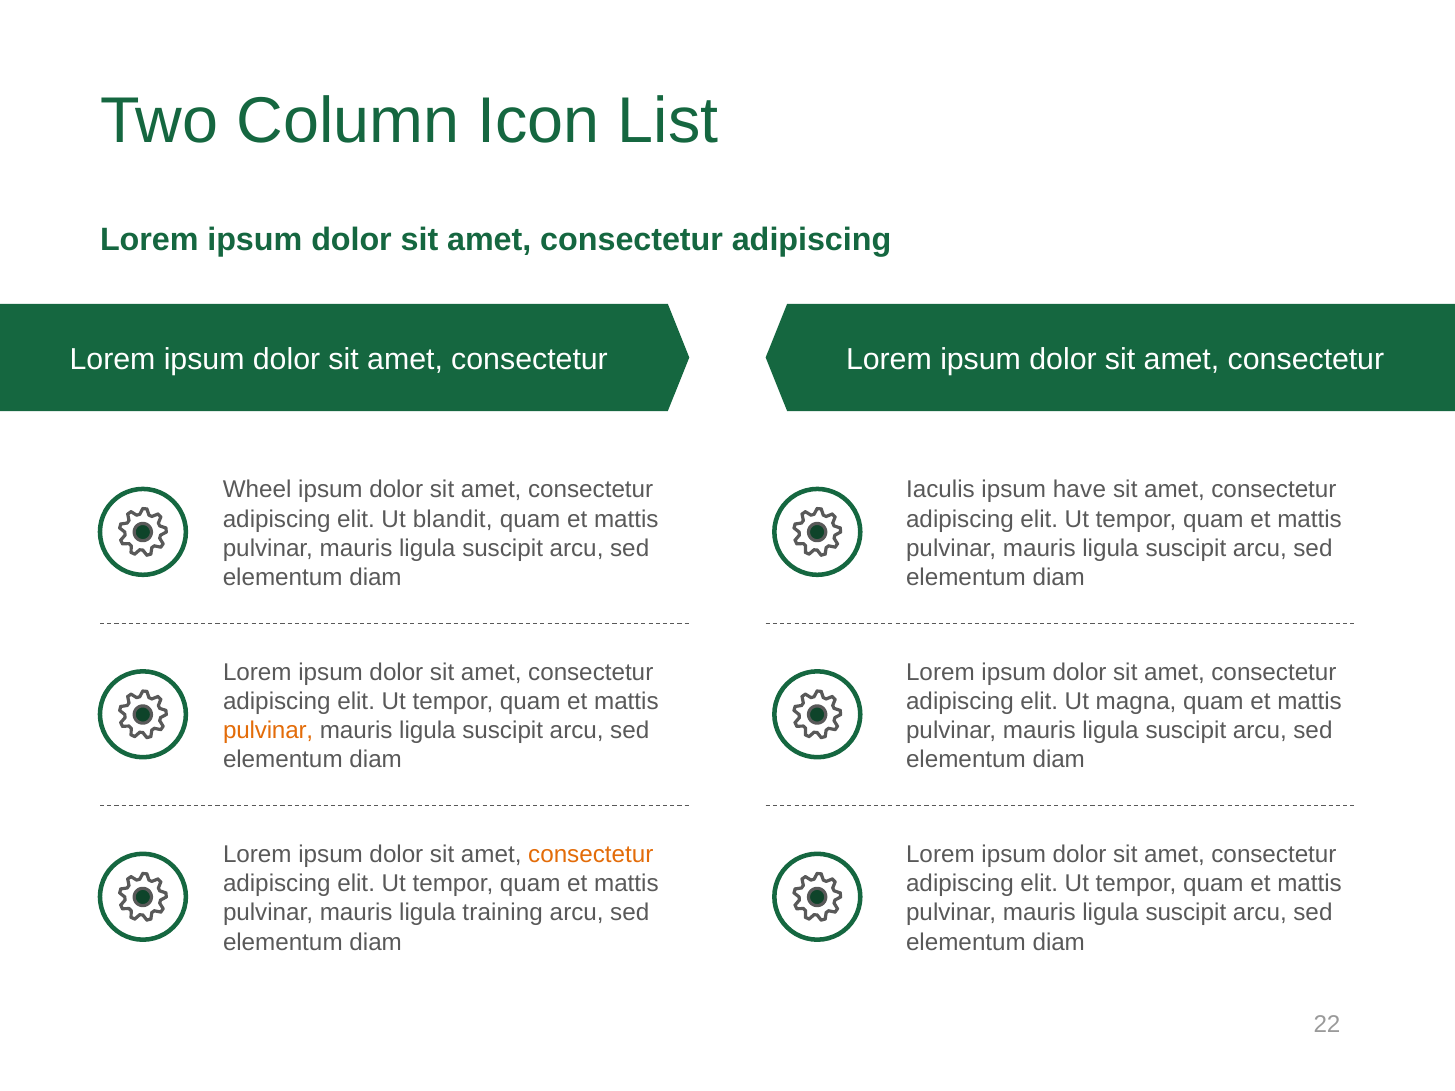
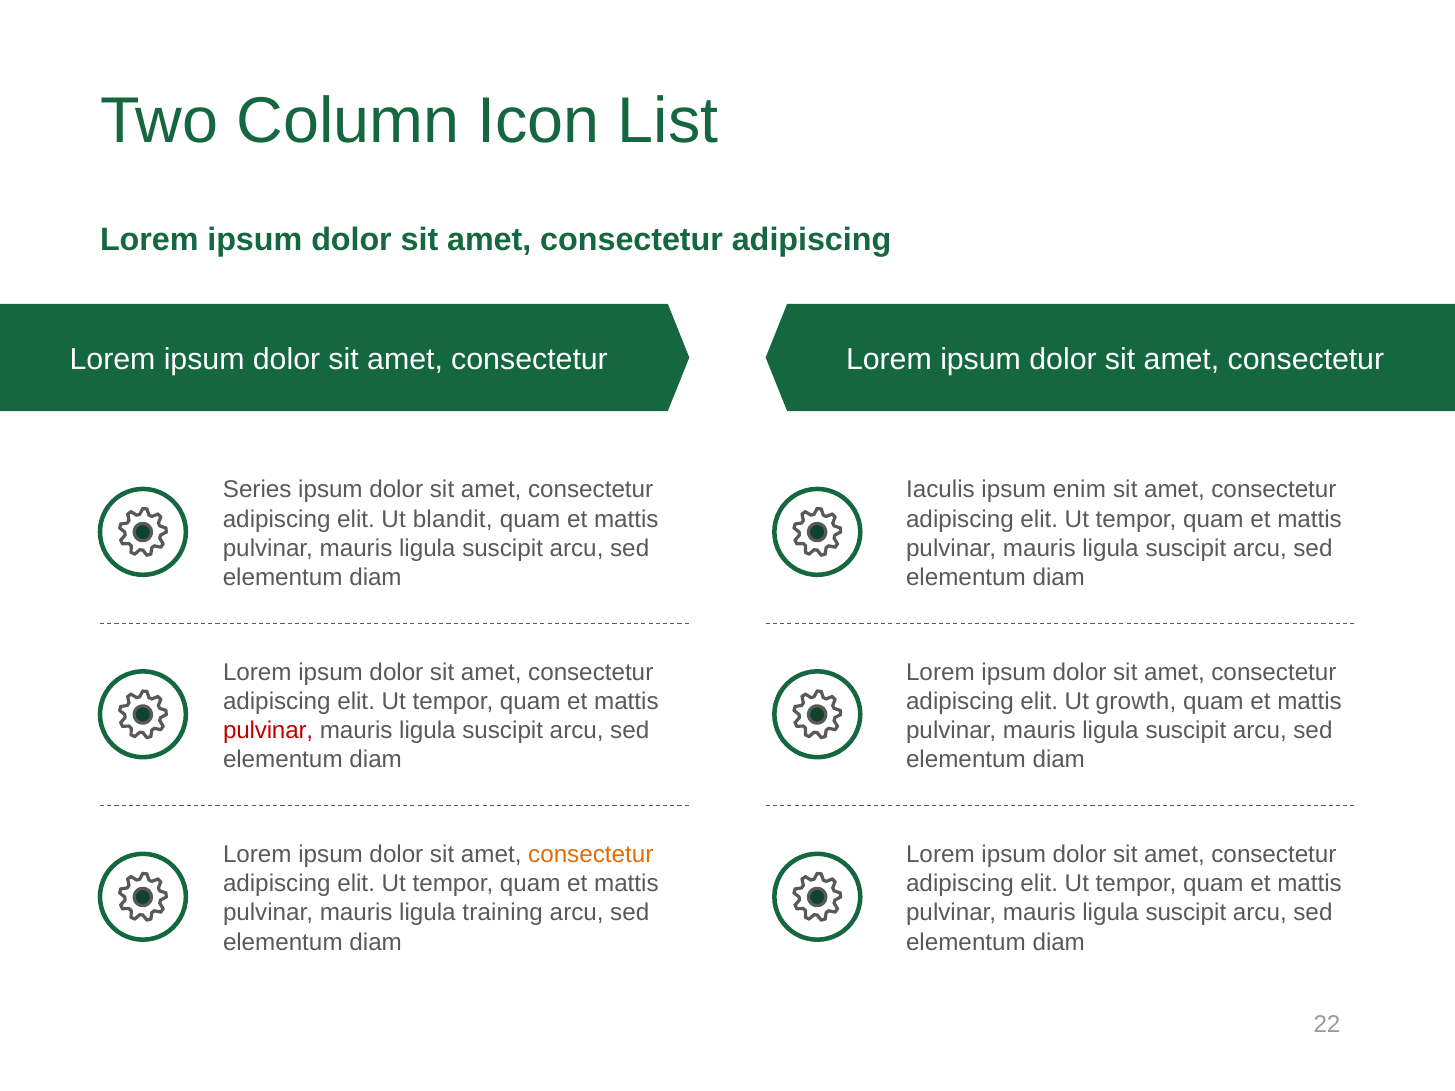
Wheel: Wheel -> Series (257, 490)
have: have -> enim (1079, 490)
magna: magna -> growth (1136, 702)
pulvinar colour: orange -> red (268, 731)
